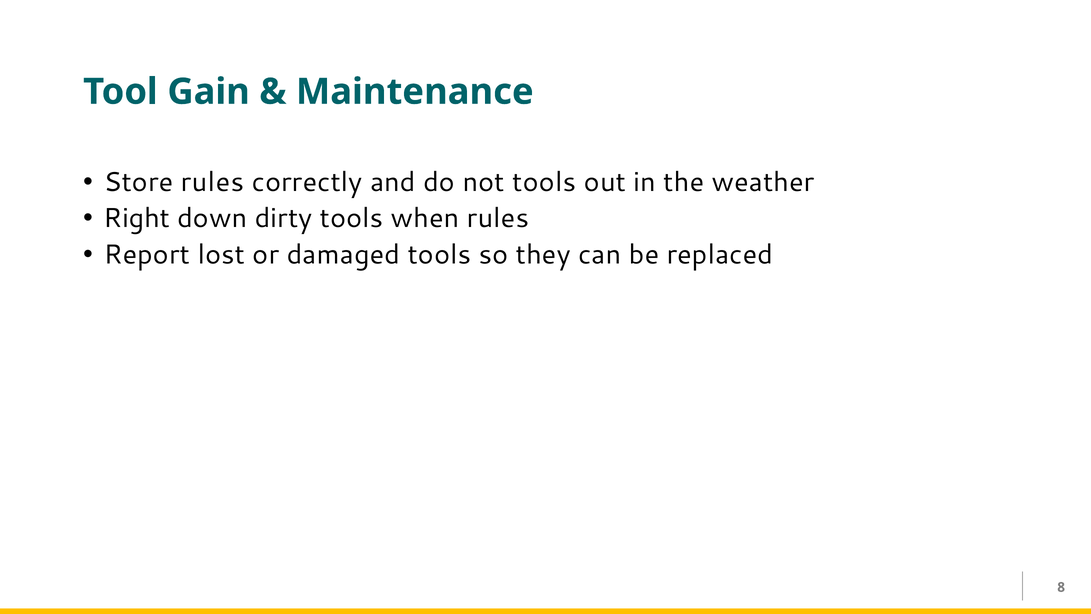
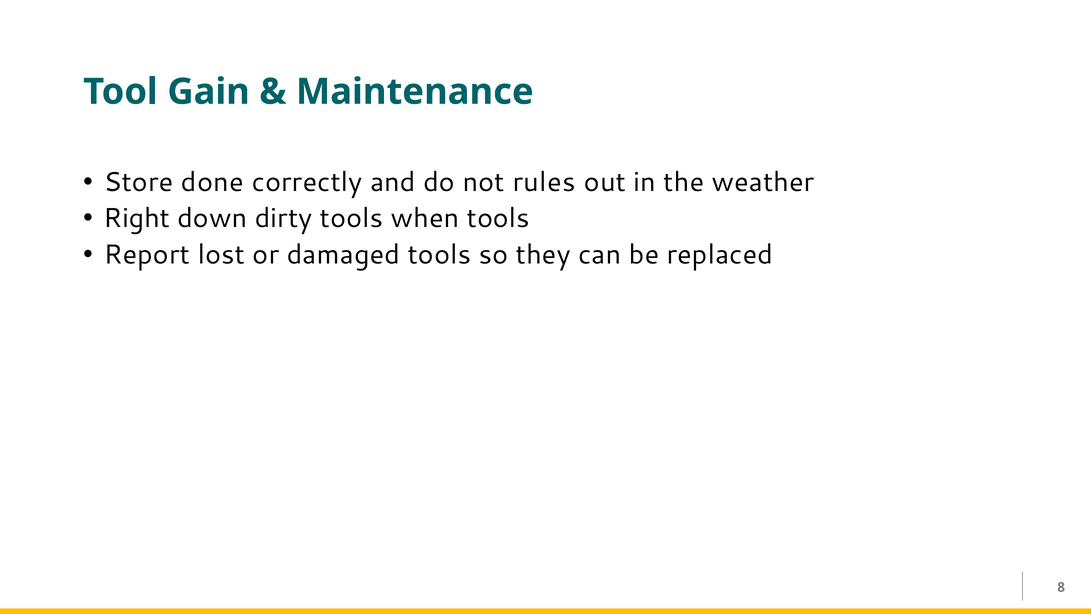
Store rules: rules -> done (213, 182)
not tools: tools -> rules (544, 182)
when rules: rules -> tools (498, 218)
